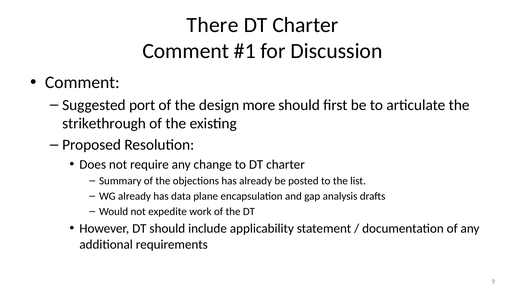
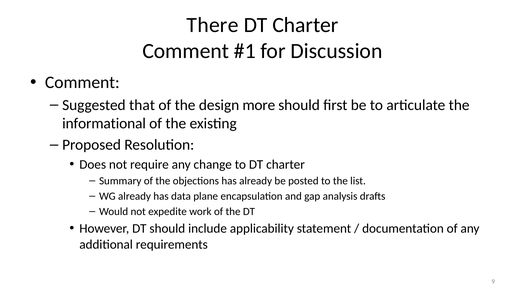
port: port -> that (142, 105)
strikethrough: strikethrough -> informational (104, 124)
